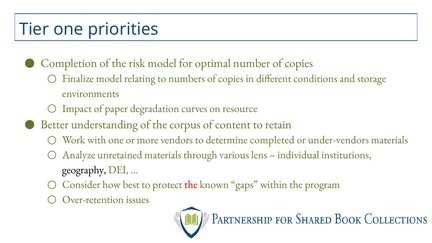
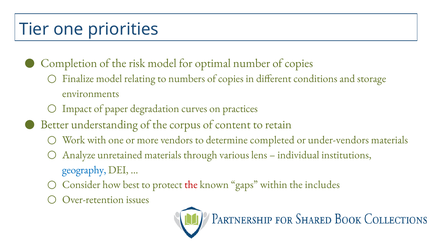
resource: resource -> practices (240, 109)
geography colour: black -> blue (84, 170)
program: program -> includes (322, 185)
